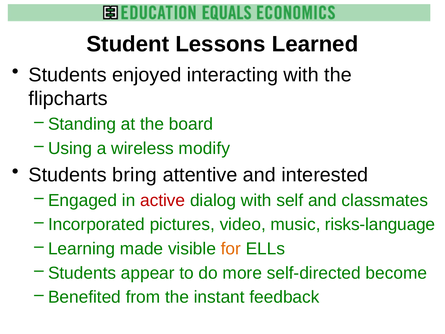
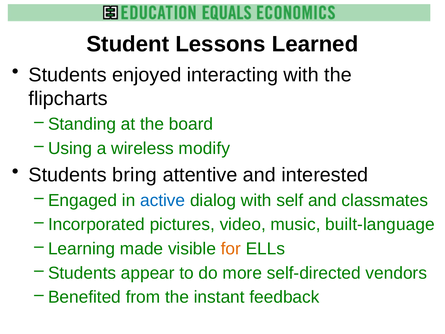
active colour: red -> blue (163, 200)
risks-language: risks-language -> built-language (380, 224)
become: become -> vendors (396, 273)
